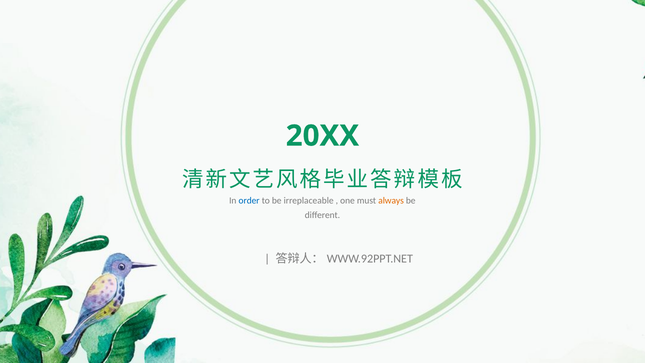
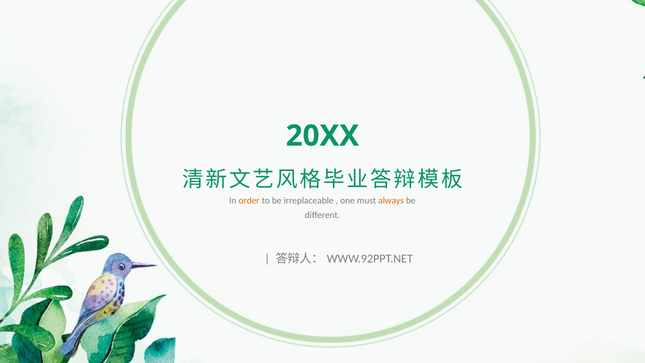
order colour: blue -> orange (249, 200)
